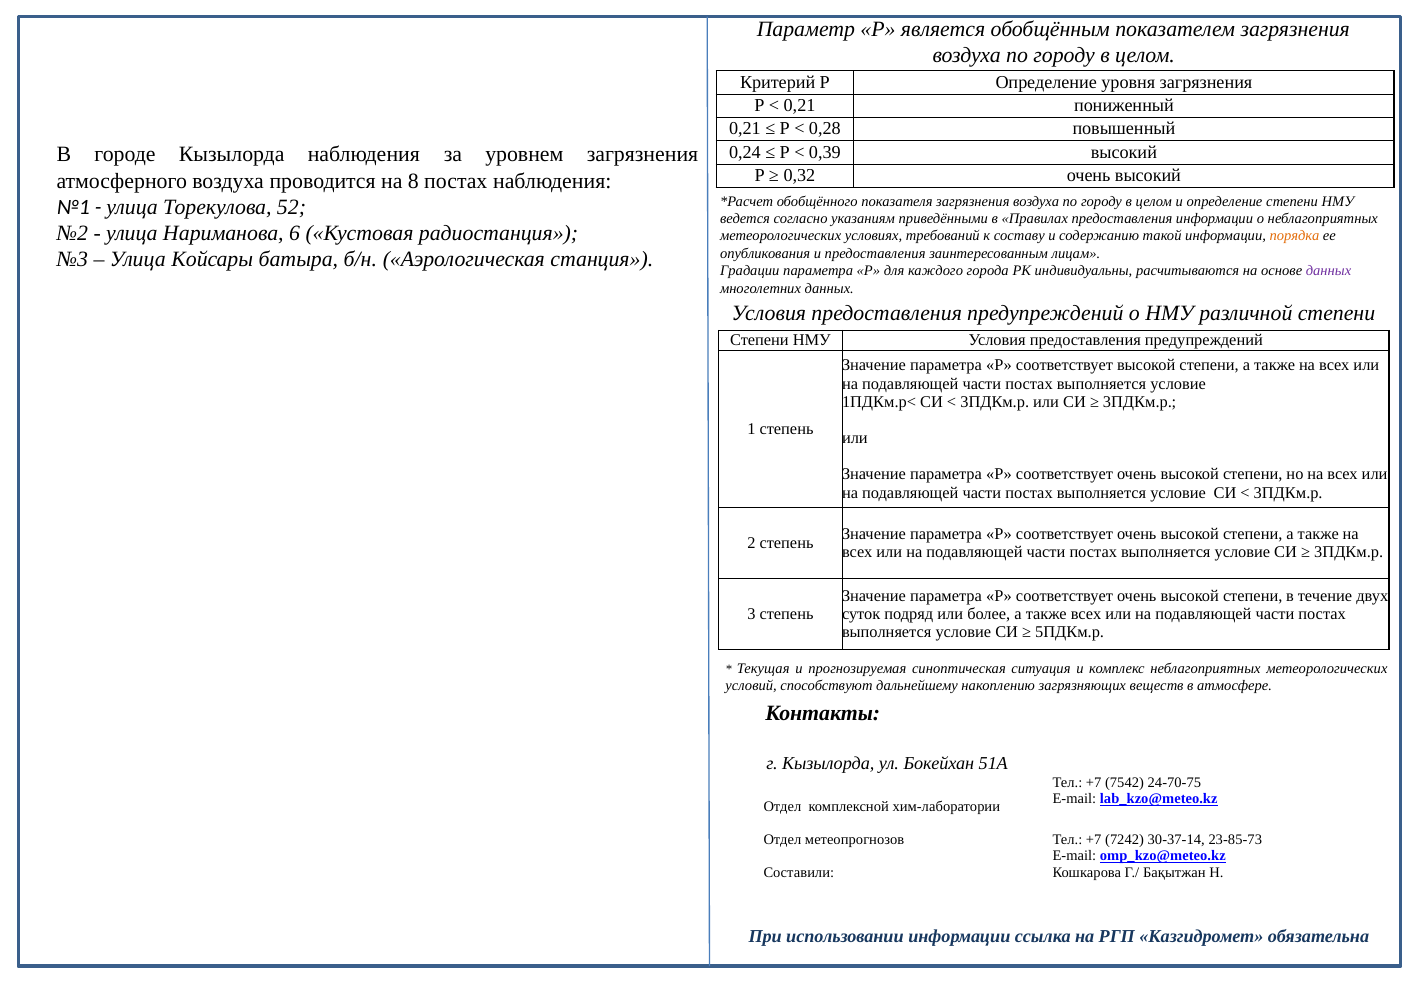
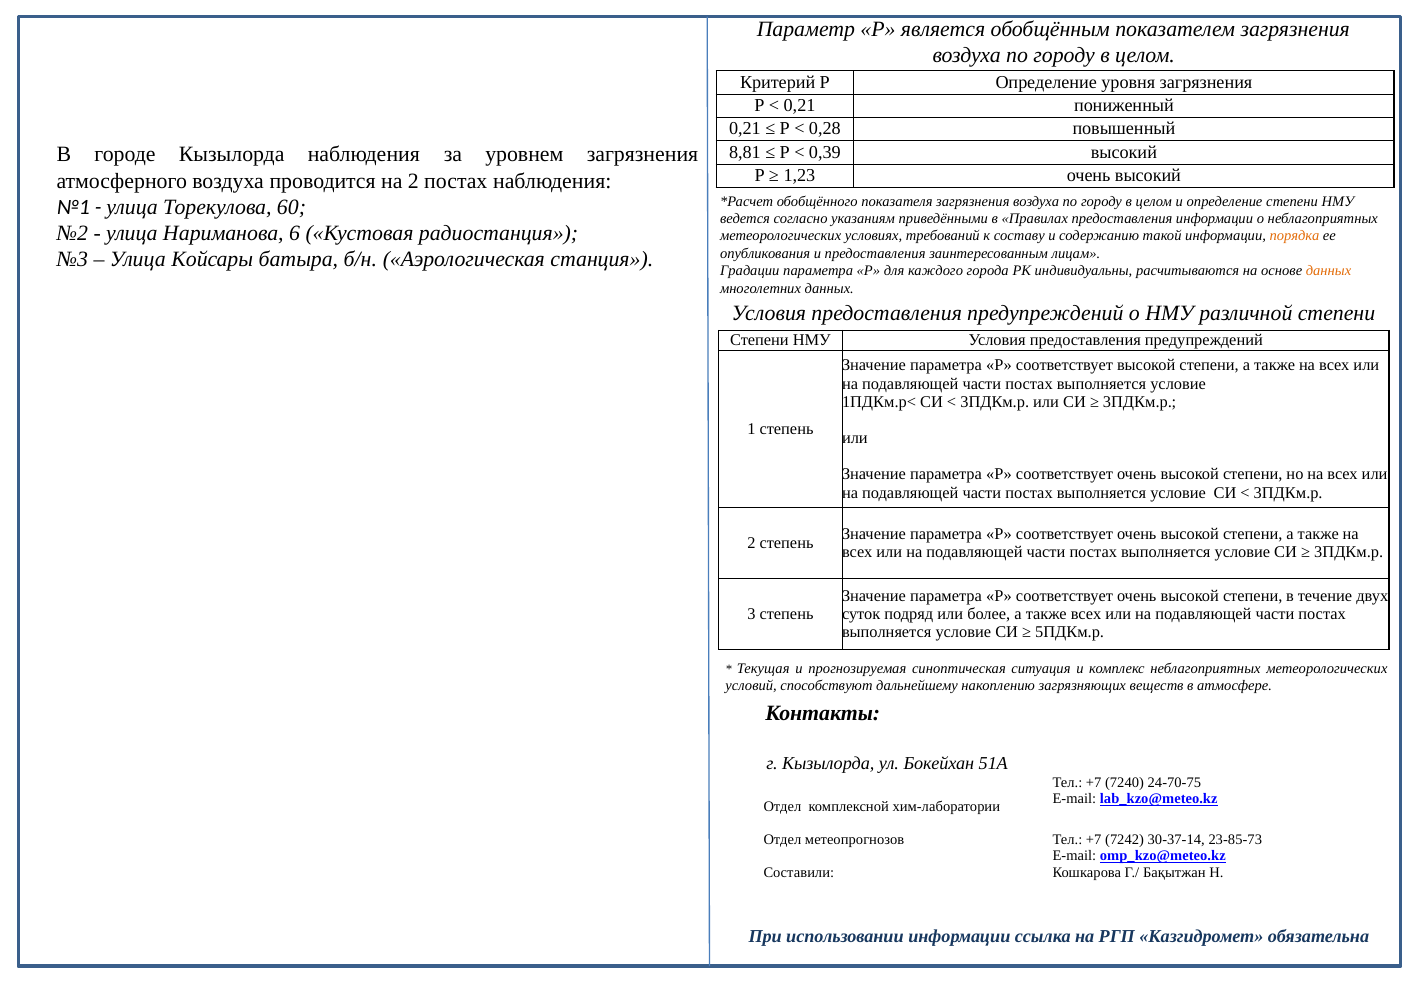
0,24: 0,24 -> 8,81 (745, 152)
0,32: 0,32 -> 1,23 (799, 176)
на 8: 8 -> 2 (413, 181)
52: 52 -> 60 (292, 207)
данных colour: purple -> orange (1329, 271)
7542: 7542 -> 7240 (1125, 782)
